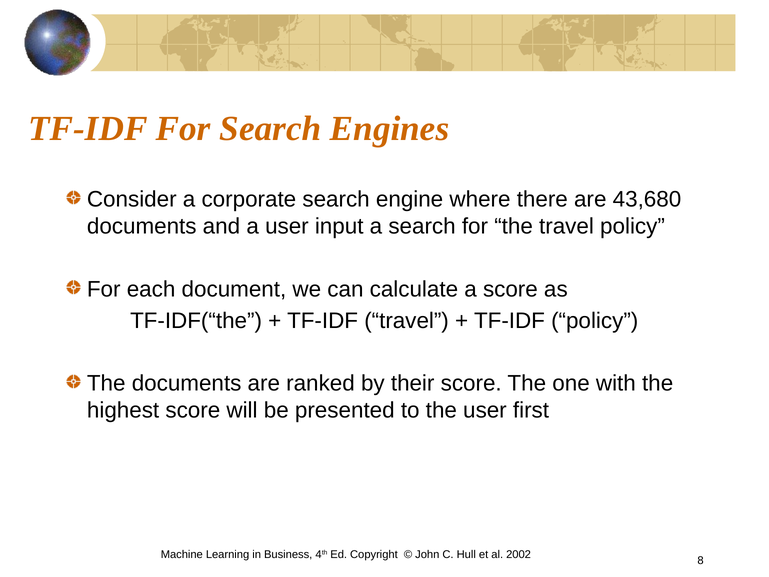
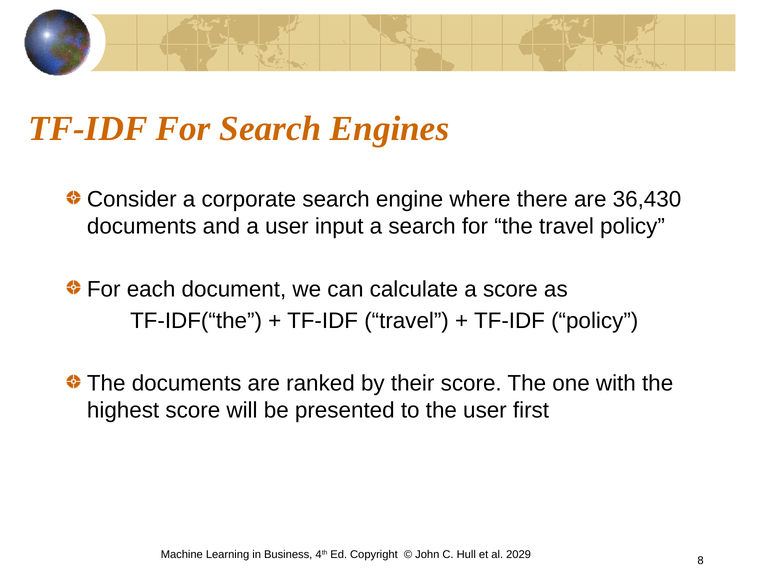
43,680: 43,680 -> 36,430 (647, 200)
2002: 2002 -> 2029 (519, 554)
